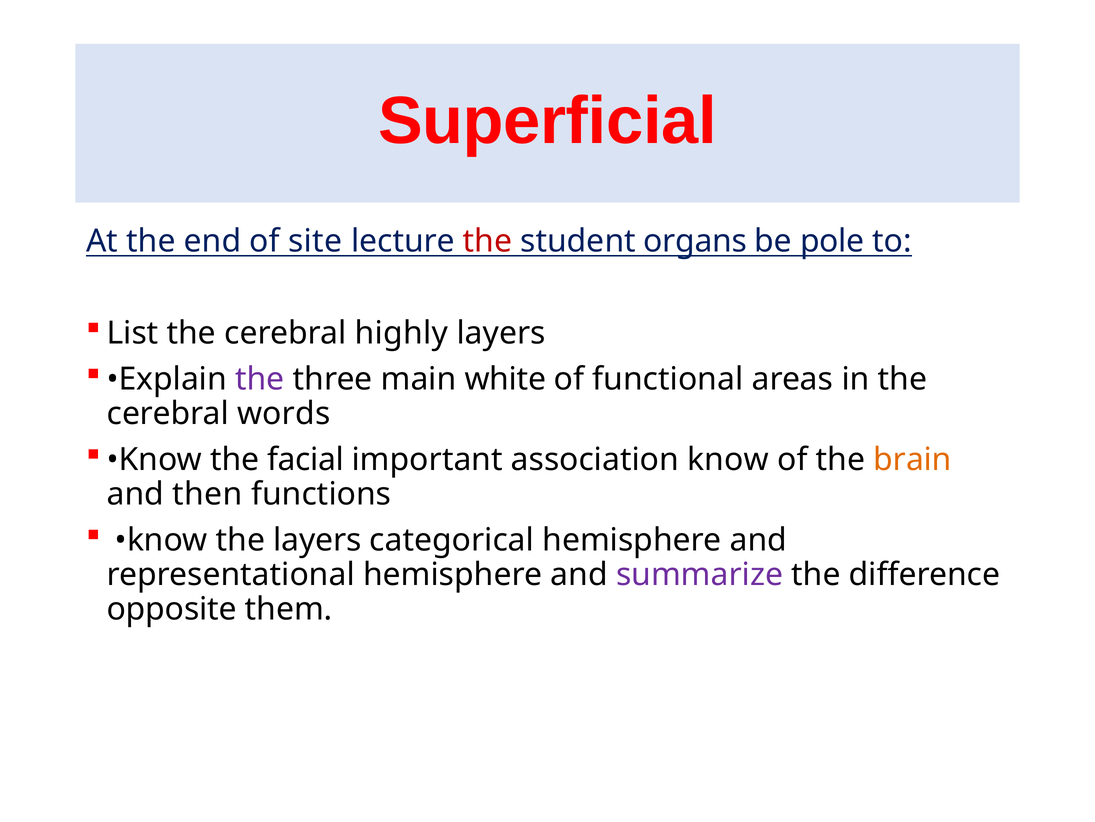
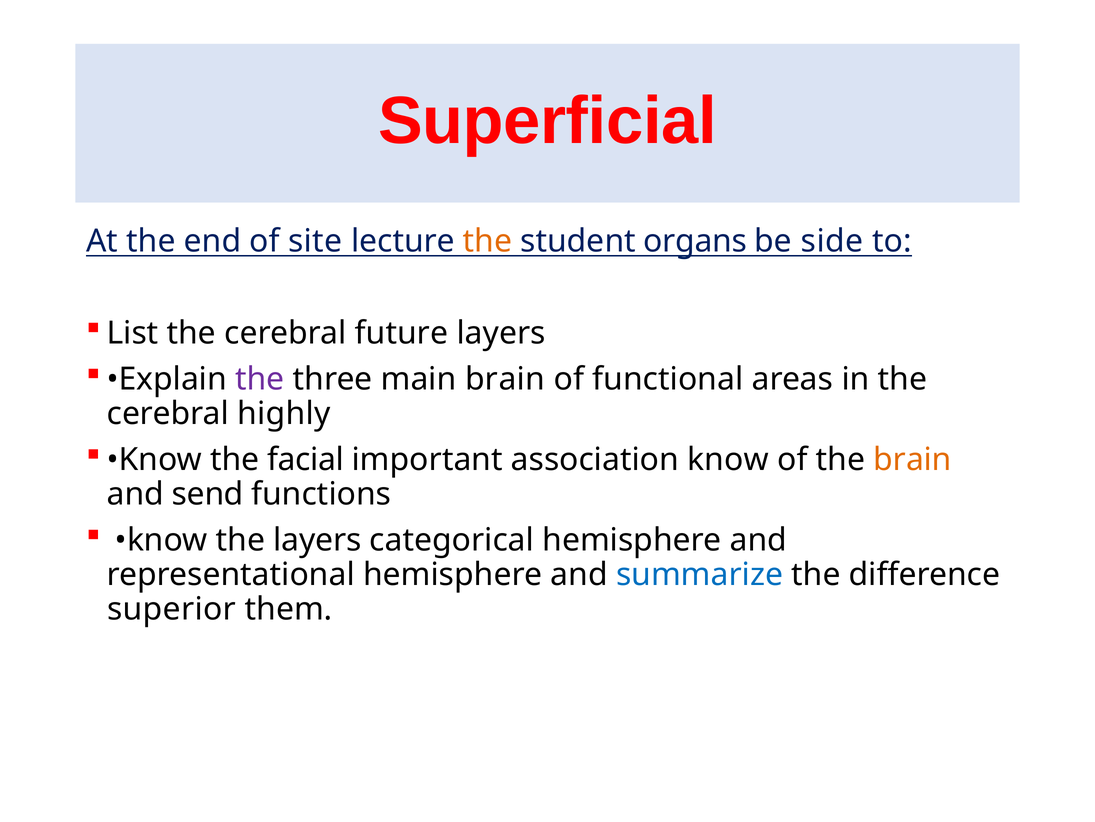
the colour: red -> orange (487, 241)
pole: pole -> side (832, 241)
highly: highly -> future (402, 333)
main white: white -> brain (505, 379)
words: words -> highly (284, 413)
then: then -> send (208, 494)
summarize colour: purple -> blue (700, 574)
opposite: opposite -> superior (172, 609)
